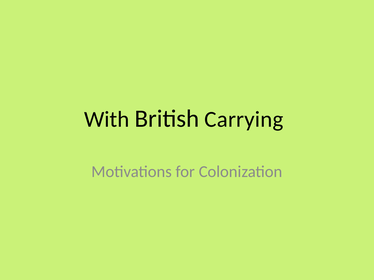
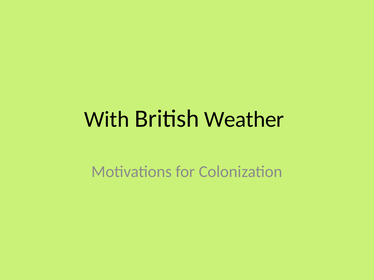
Carrying: Carrying -> Weather (244, 120)
